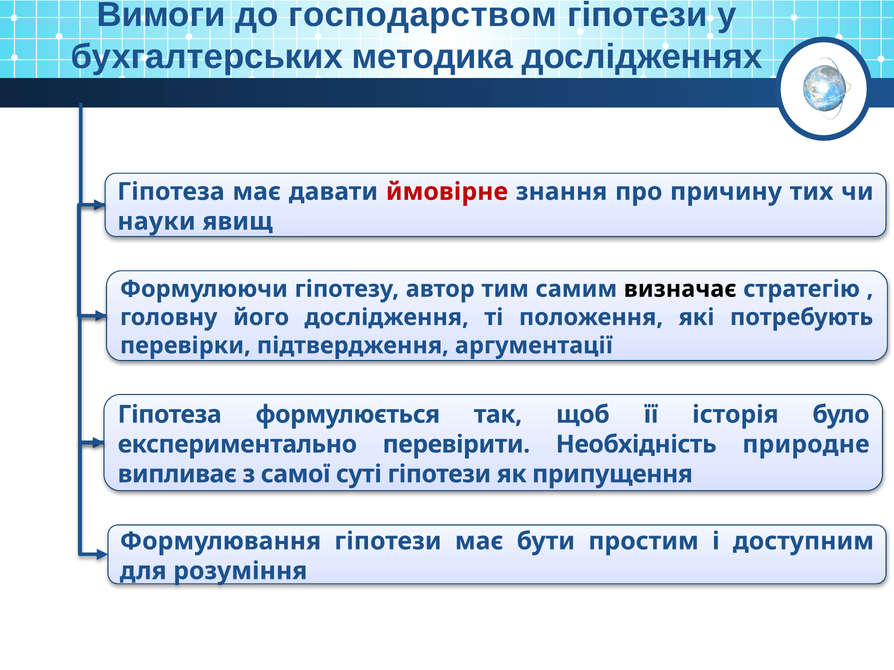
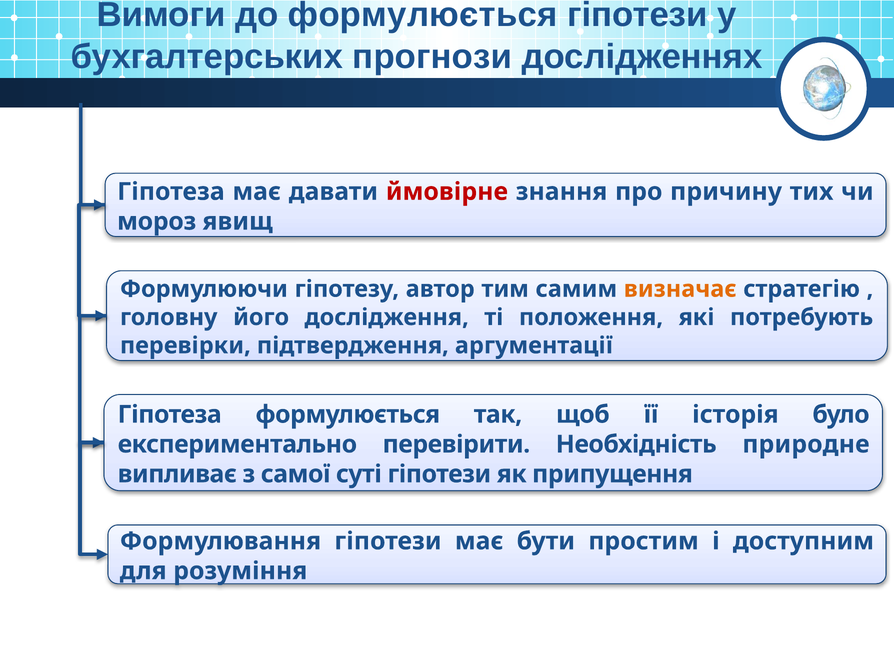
до господарством: господарством -> формулюється (423, 15)
методика: методика -> прогнози (432, 57)
науки: науки -> мороз (157, 222)
визначає colour: black -> orange (680, 289)
